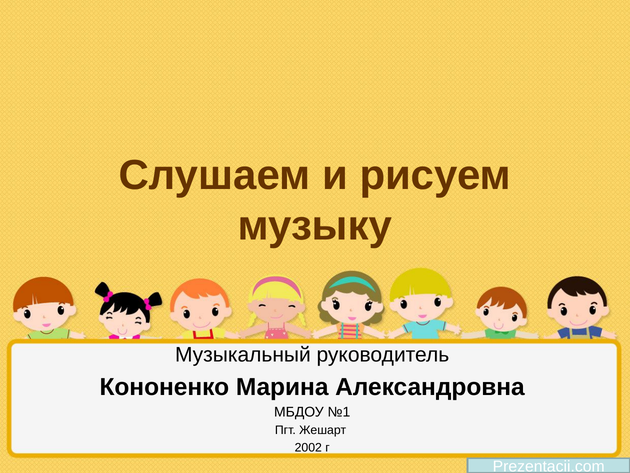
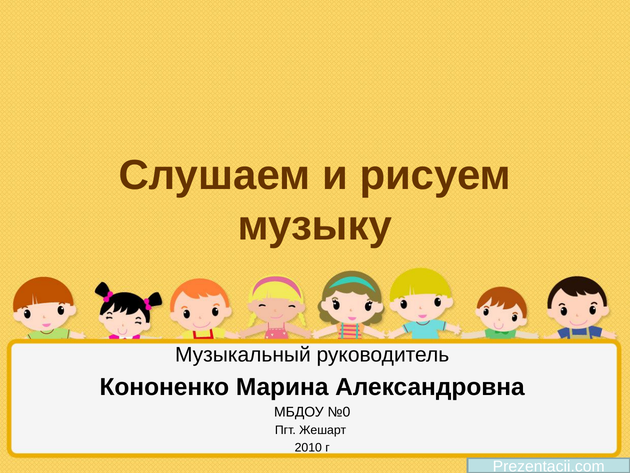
№1: №1 -> №0 (339, 412)
2002: 2002 -> 2010 (308, 447)
